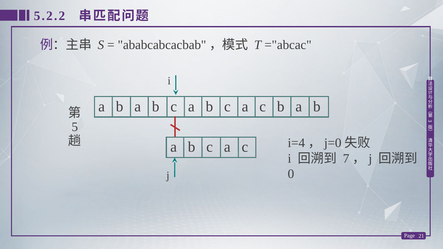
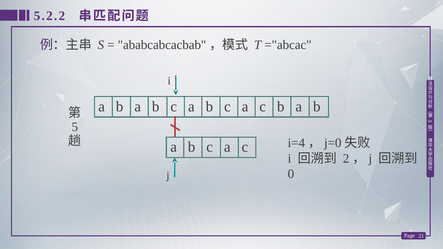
7: 7 -> 2 (346, 159)
